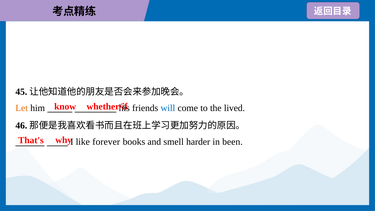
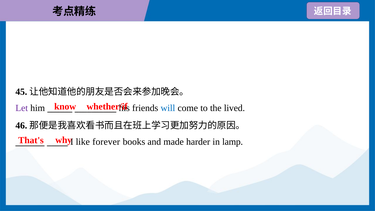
Let colour: orange -> purple (22, 108)
smell: smell -> made (174, 142)
been: been -> lamp (233, 142)
